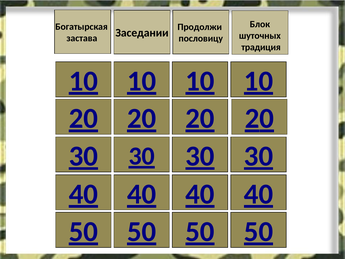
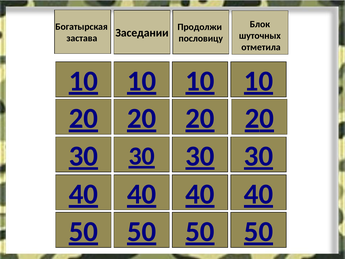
традиция: традиция -> отметила (261, 47)
